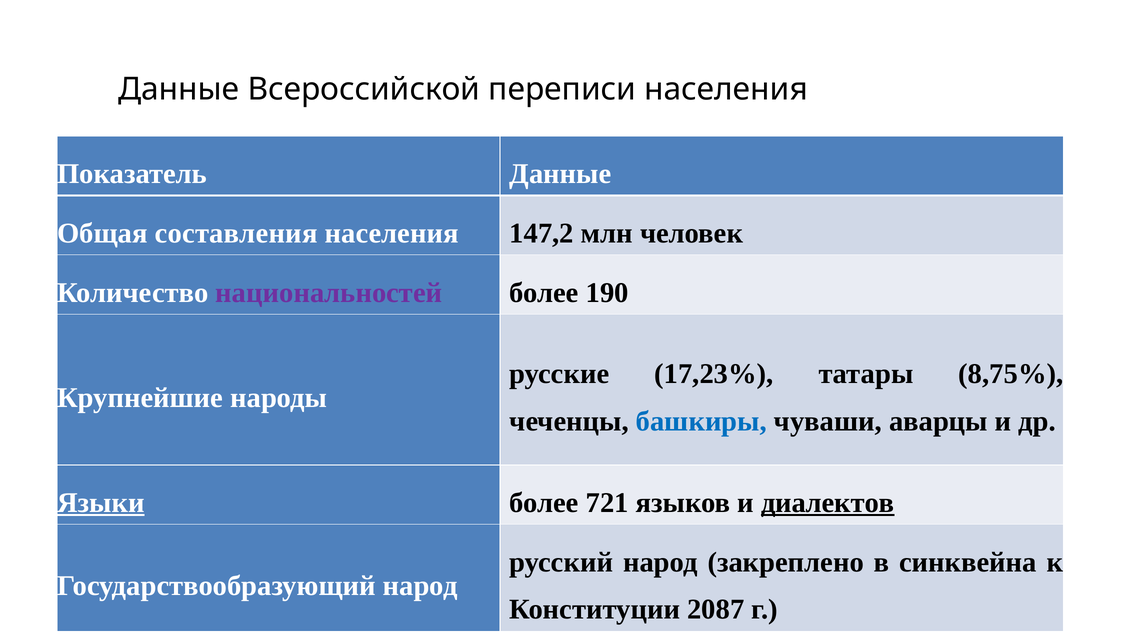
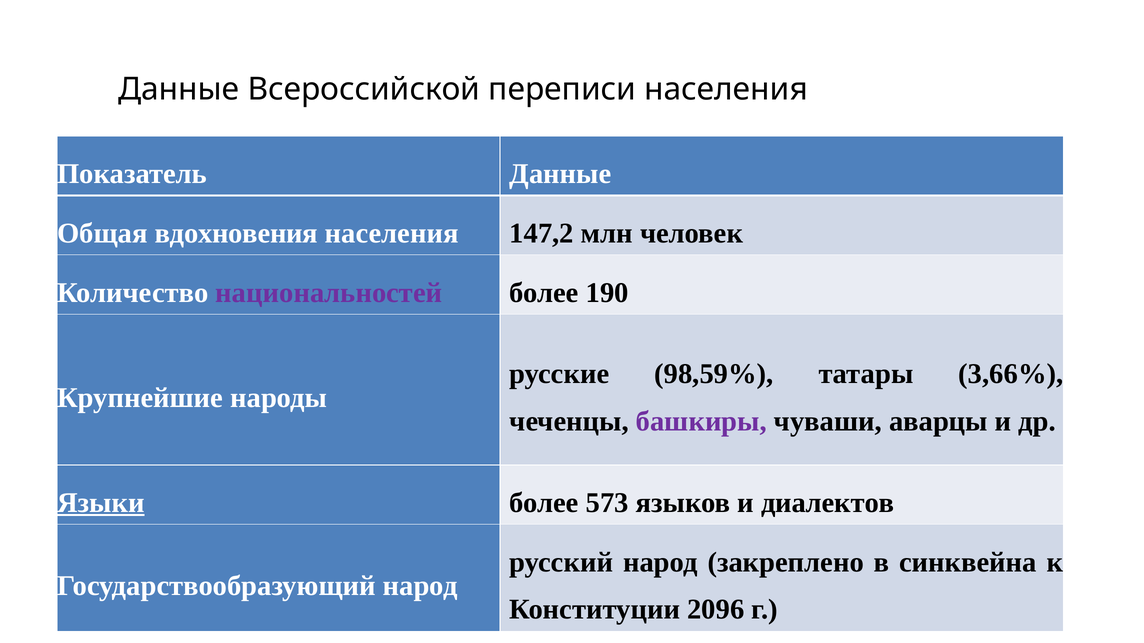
составления: составления -> вдохновения (236, 234)
17,23%: 17,23% -> 98,59% (714, 374)
8,75%: 8,75% -> 3,66% (1011, 374)
башкиры colour: blue -> purple (701, 422)
721: 721 -> 573 (607, 503)
диалектов underline: present -> none (828, 503)
2087: 2087 -> 2096 (716, 610)
